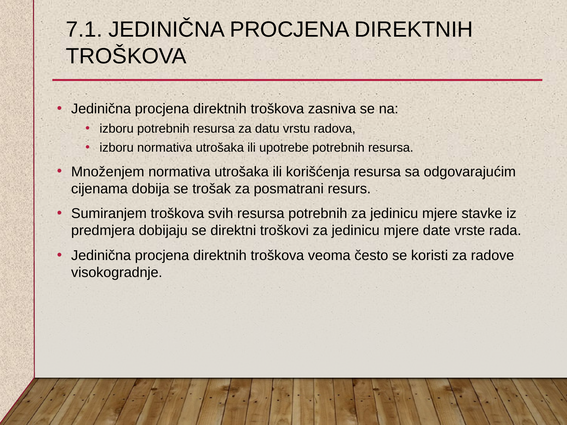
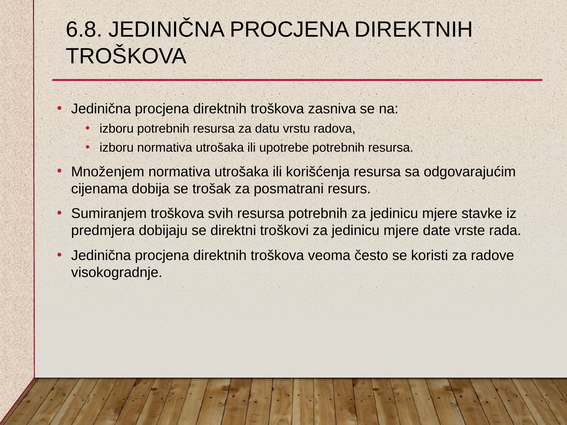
7.1: 7.1 -> 6.8 (84, 30)
